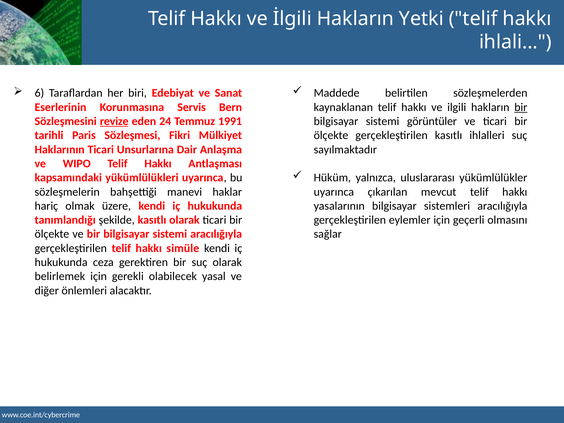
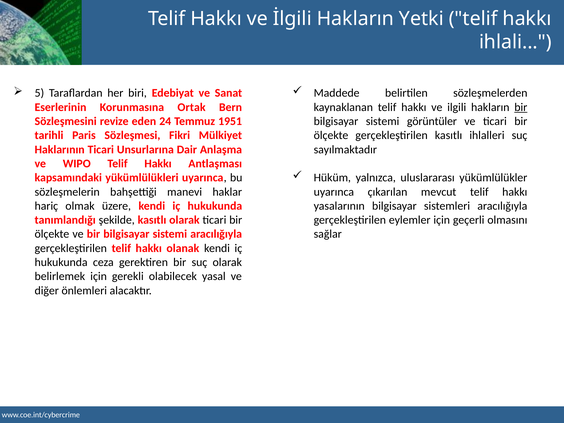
6: 6 -> 5 (39, 93)
Servis: Servis -> Ortak (192, 107)
revize underline: present -> none (114, 121)
1991: 1991 -> 1951 (230, 121)
simüle: simüle -> olanak (183, 248)
